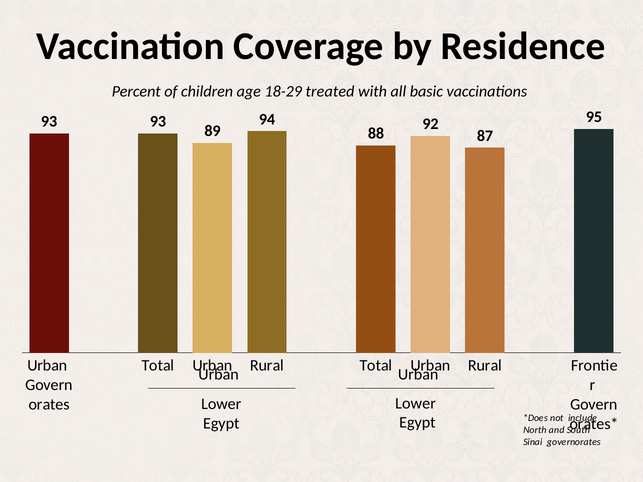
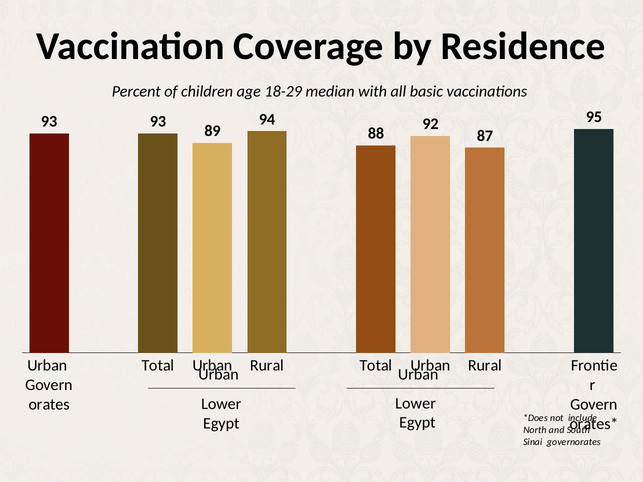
treated: treated -> median (330, 92)
